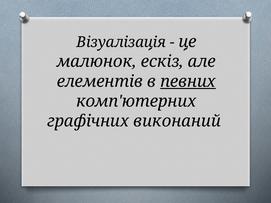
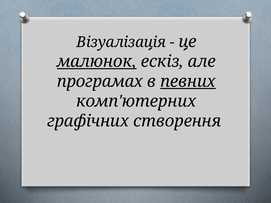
малюнок underline: none -> present (97, 62)
елементів: елементів -> програмах (100, 81)
виконаний: виконаний -> створення (177, 121)
